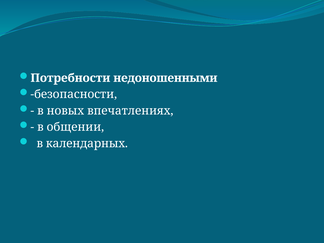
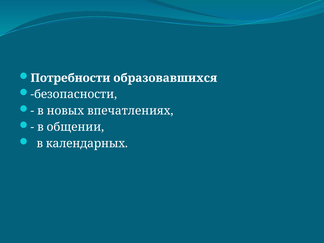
недоношенными: недоношенными -> образовавшихся (165, 78)
